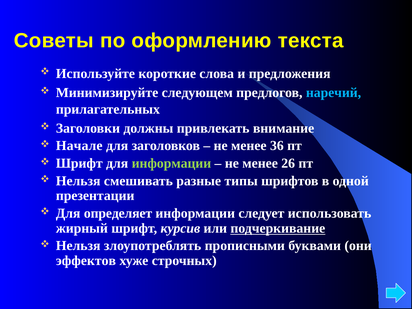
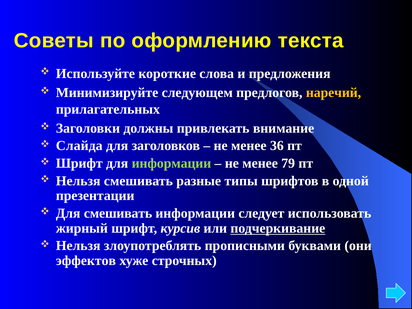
наречий colour: light blue -> yellow (334, 93)
Начале: Начале -> Слайда (79, 146)
26: 26 -> 79 (288, 163)
Для определяет: определяет -> смешивать (118, 213)
